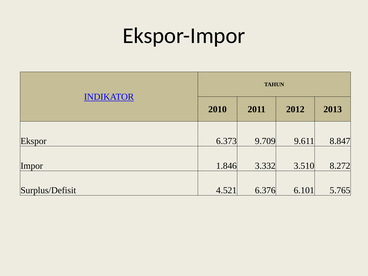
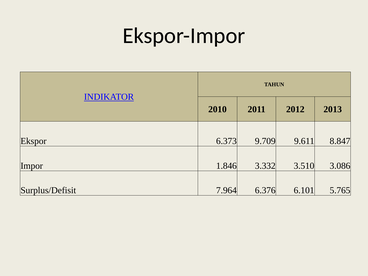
8.272: 8.272 -> 3.086 (340, 166)
4.521: 4.521 -> 7.964 (226, 190)
